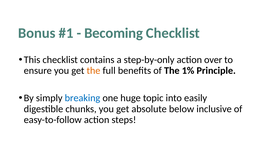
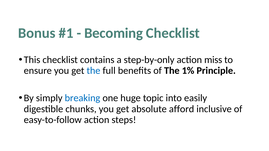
over: over -> miss (213, 60)
the colour: orange -> blue (93, 71)
below: below -> afford (182, 109)
